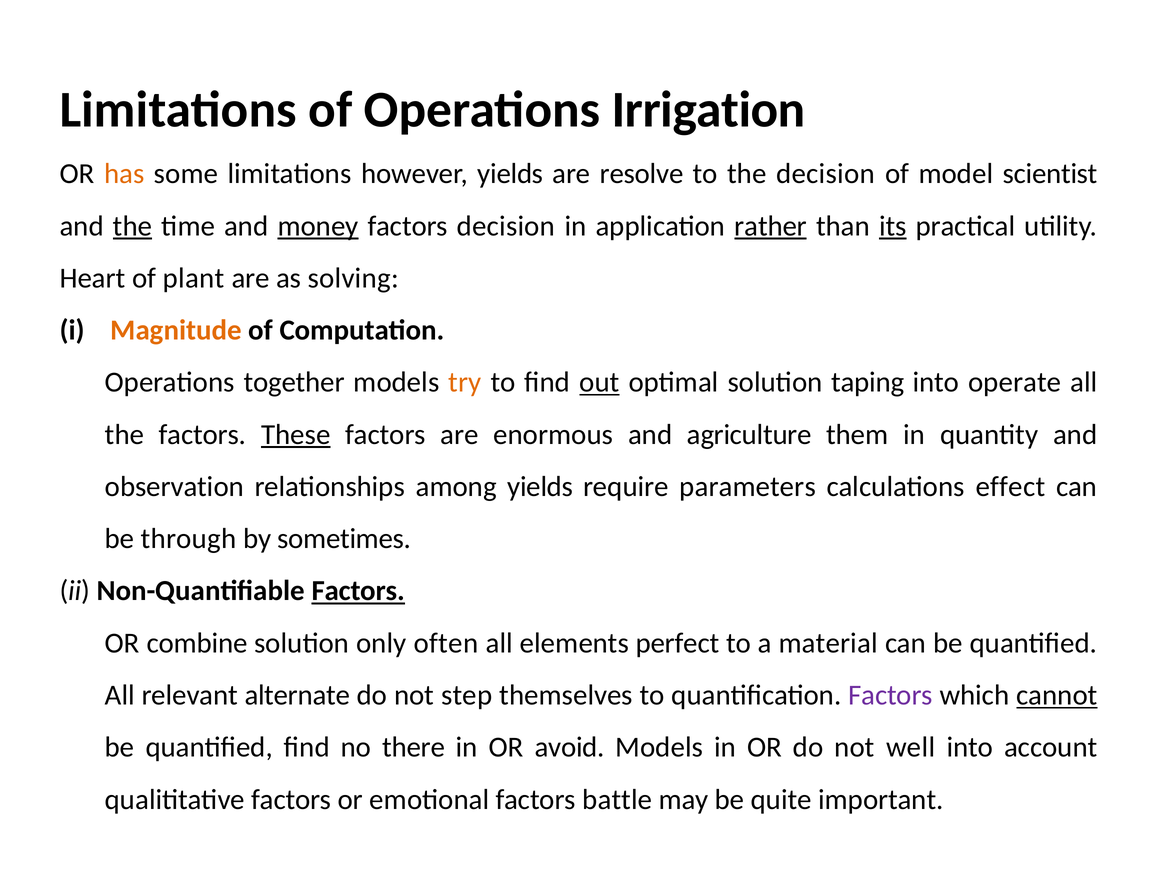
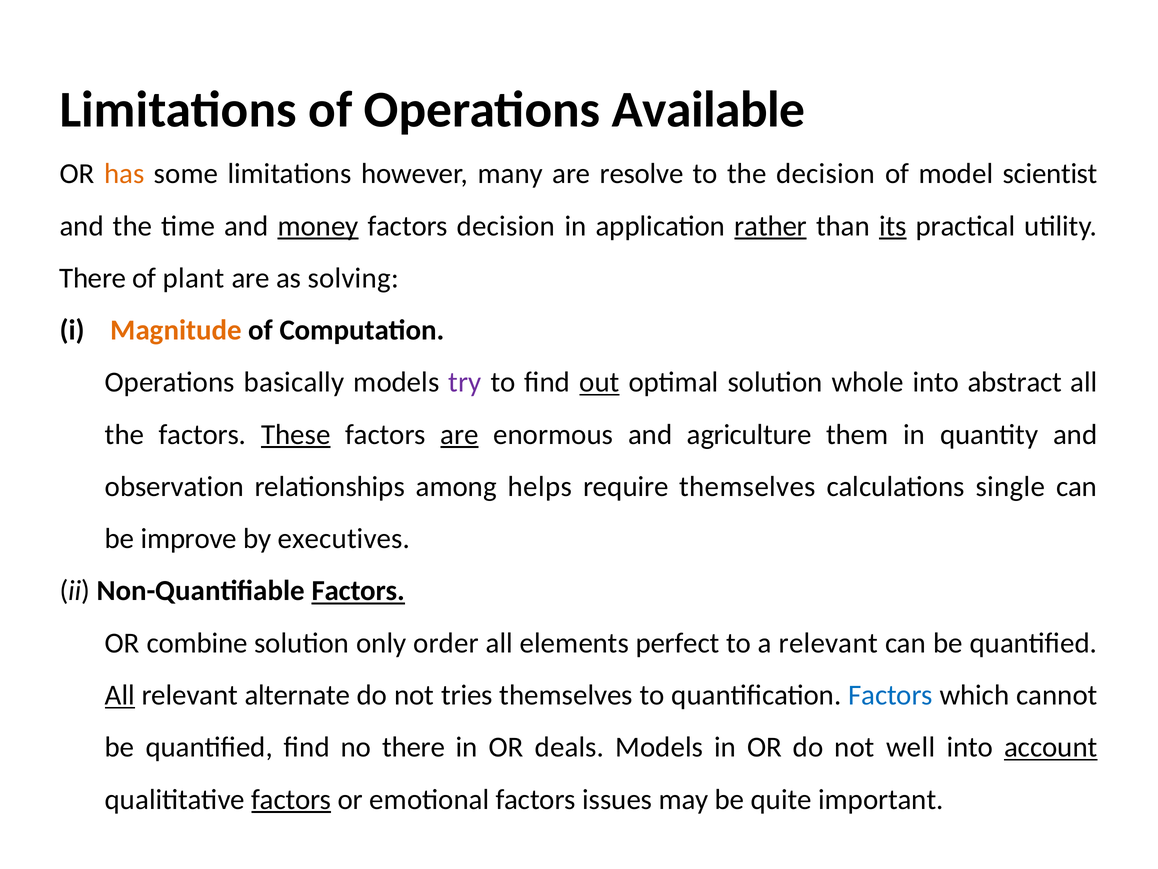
Irrigation: Irrigation -> Available (709, 110)
however yields: yields -> many (510, 174)
the underline: present -> none (133, 226)
Heart: Heart -> There (93, 278)
together: together -> basically (294, 382)
try colour: orange -> purple (465, 382)
taping: taping -> whole (868, 382)
operate: operate -> abstract (1015, 382)
are underline: none -> present (459, 434)
among yields: yields -> helps (540, 486)
require parameters: parameters -> themselves (747, 486)
effect: effect -> single (1010, 486)
through: through -> improve (189, 538)
sometimes: sometimes -> executives (344, 538)
often: often -> order (446, 643)
a material: material -> relevant (828, 643)
All underline: none -> present (120, 695)
step: step -> tries (467, 695)
Factors colour: purple -> blue (890, 695)
cannot underline: present -> none (1057, 695)
avoid: avoid -> deals (569, 747)
account underline: none -> present (1051, 747)
factors underline: none -> present (291, 799)
battle: battle -> issues (617, 799)
